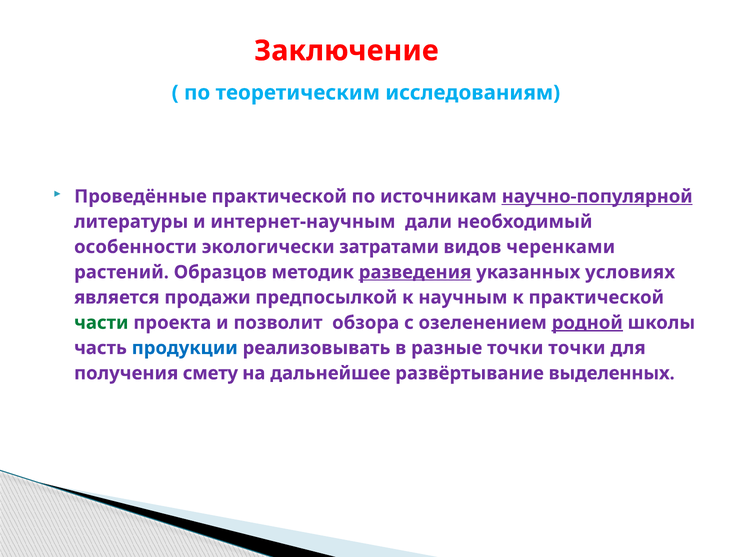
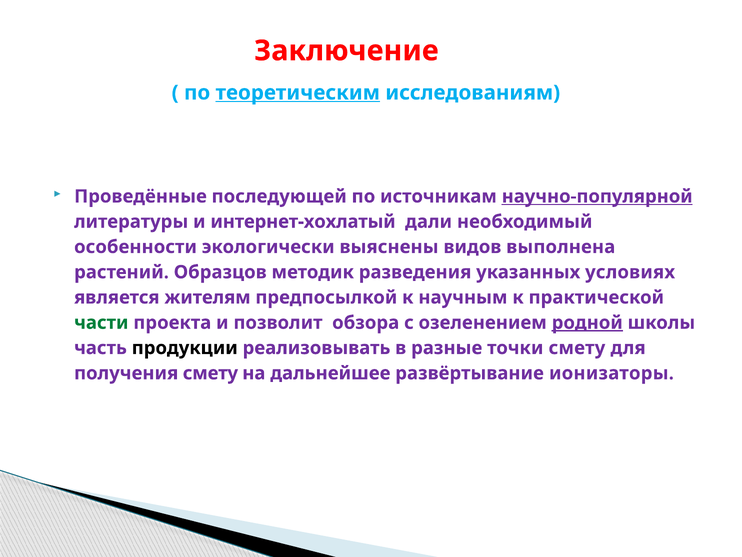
теоретическим underline: none -> present (298, 93)
Проведённые практической: практической -> последующей (279, 196)
интернет-научным: интернет-научным -> интернет-хохлатый (303, 221)
затратами: затратами -> выяснены (389, 247)
черенками: черенками -> выполнена (561, 247)
разведения underline: present -> none (415, 272)
продажи: продажи -> жителям (208, 297)
продукции colour: blue -> black (185, 348)
точки точки: точки -> смету (577, 348)
выделенных: выделенных -> ионизаторы (611, 373)
